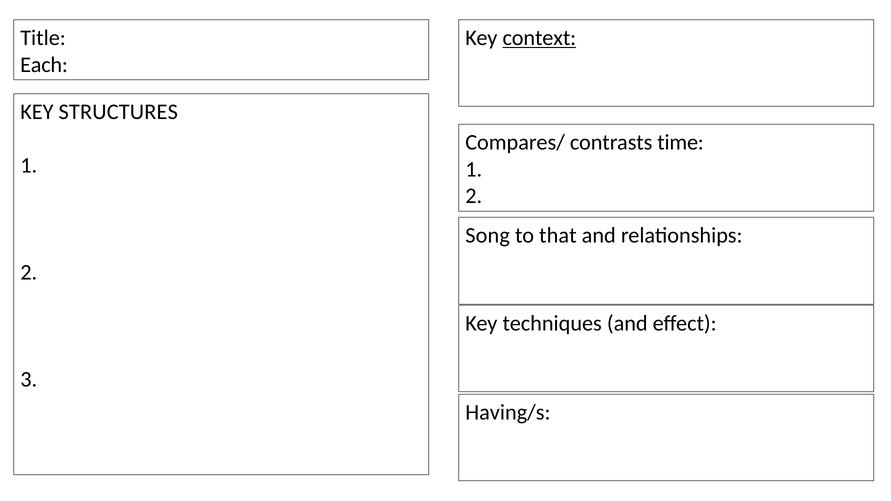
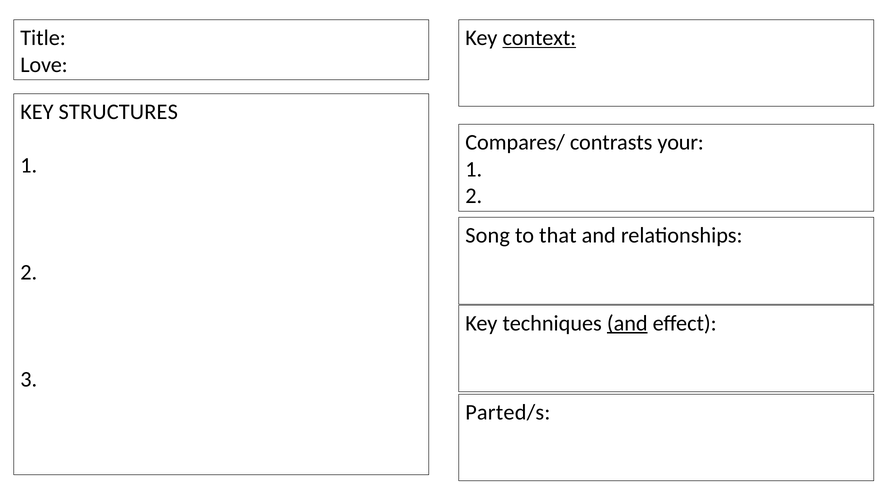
Each: Each -> Love (44, 65)
time: time -> your (681, 143)
and underline: none -> present (627, 323)
Having/s: Having/s -> Parted/s (508, 413)
